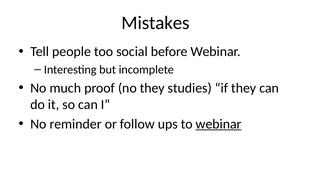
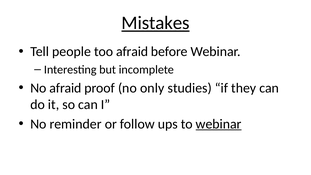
Mistakes underline: none -> present (156, 23)
too social: social -> afraid (132, 52)
No much: much -> afraid (65, 88)
no they: they -> only (152, 88)
